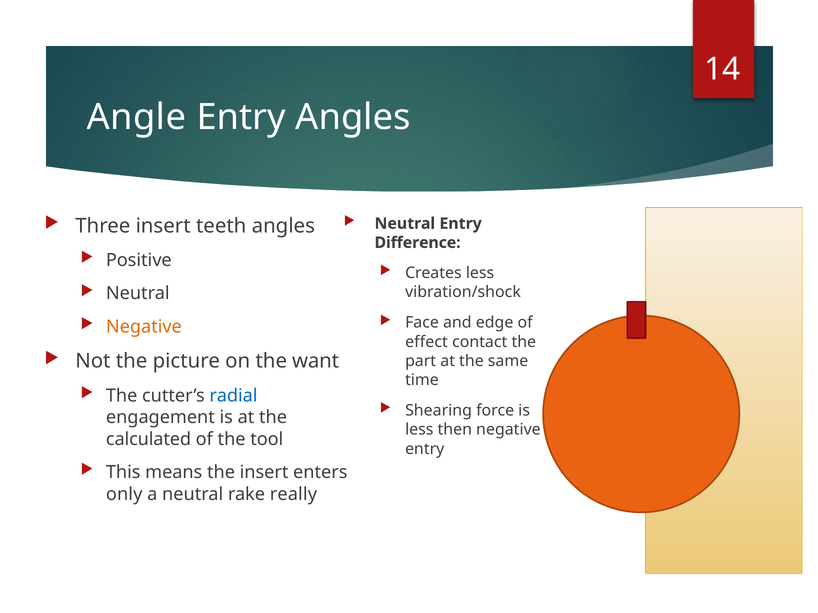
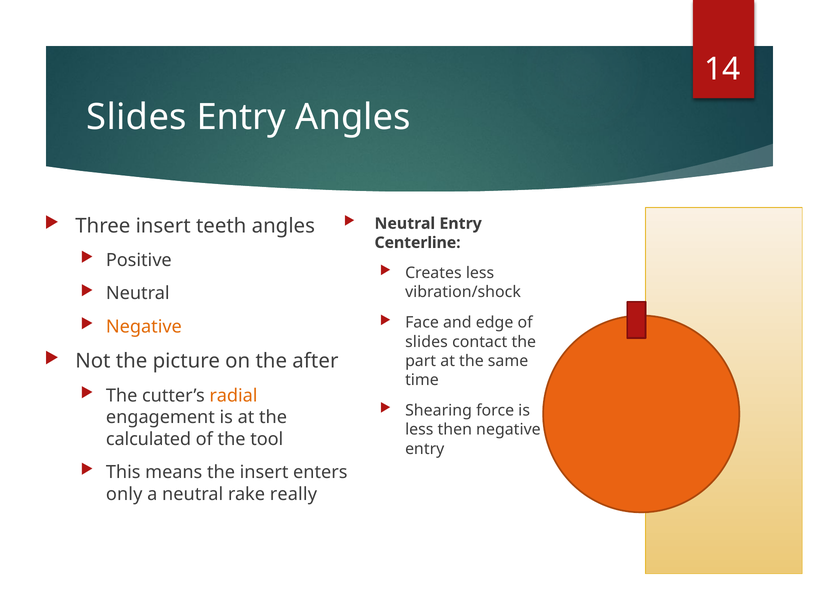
Angle: Angle -> Slides (137, 117)
Difference: Difference -> Centerline (418, 243)
effect: effect -> slides (426, 342)
want: want -> after (315, 362)
radial colour: blue -> orange (233, 396)
